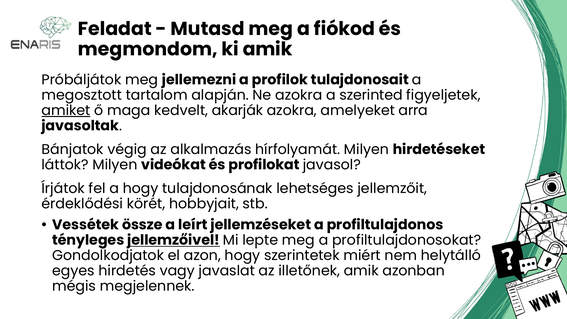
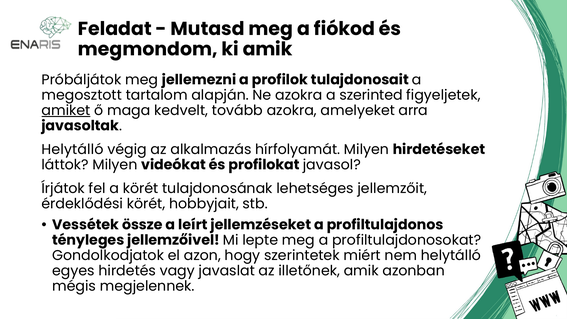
akarják: akarják -> tovább (237, 110)
Bánjatok: Bánjatok -> Helytálló (73, 149)
a hogy: hogy -> körét (141, 188)
jellemzőivel underline: present -> none (174, 240)
